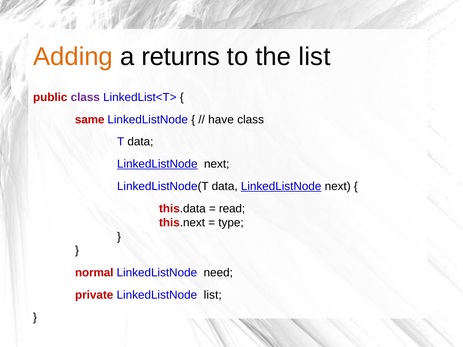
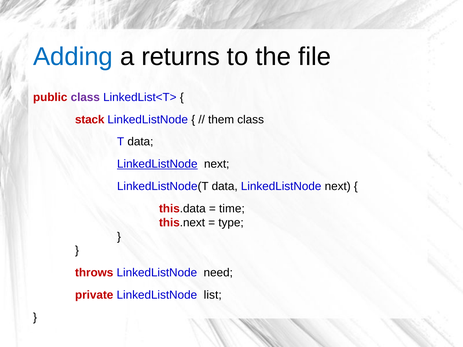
Adding colour: orange -> blue (73, 57)
the list: list -> file (315, 57)
same: same -> stack (90, 120)
have: have -> them (221, 120)
LinkedListNode underline: present -> none (281, 186)
read: read -> time (232, 209)
normal: normal -> throws (94, 273)
